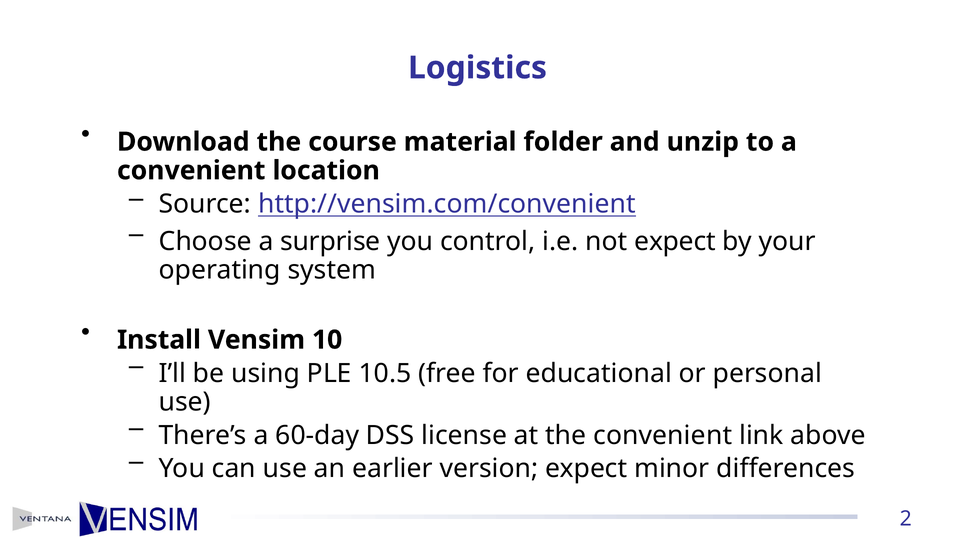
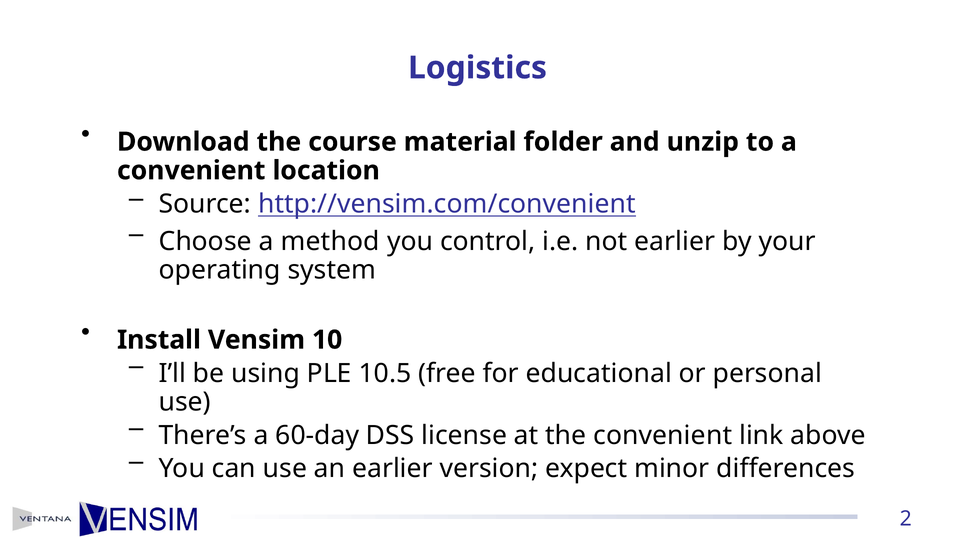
surprise: surprise -> method (330, 241)
not expect: expect -> earlier (675, 241)
